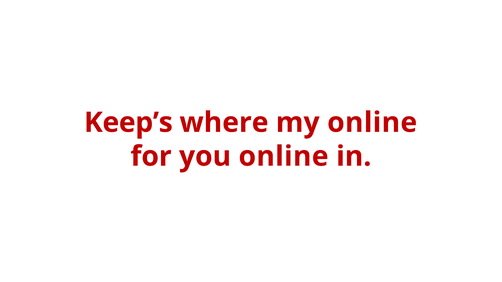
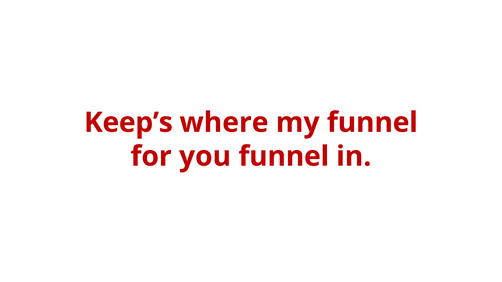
my online: online -> funnel (372, 123)
you online: online -> funnel (284, 157)
